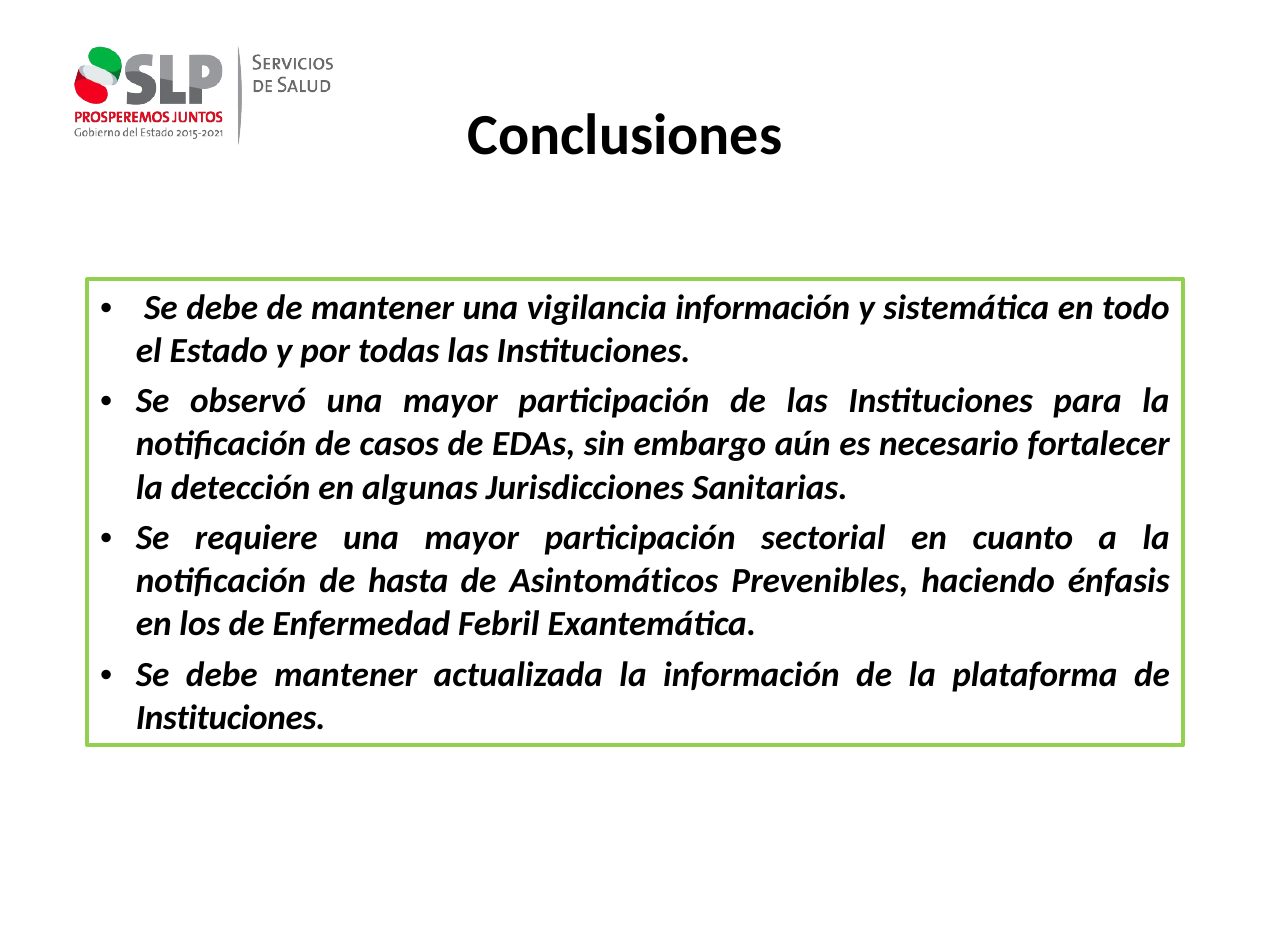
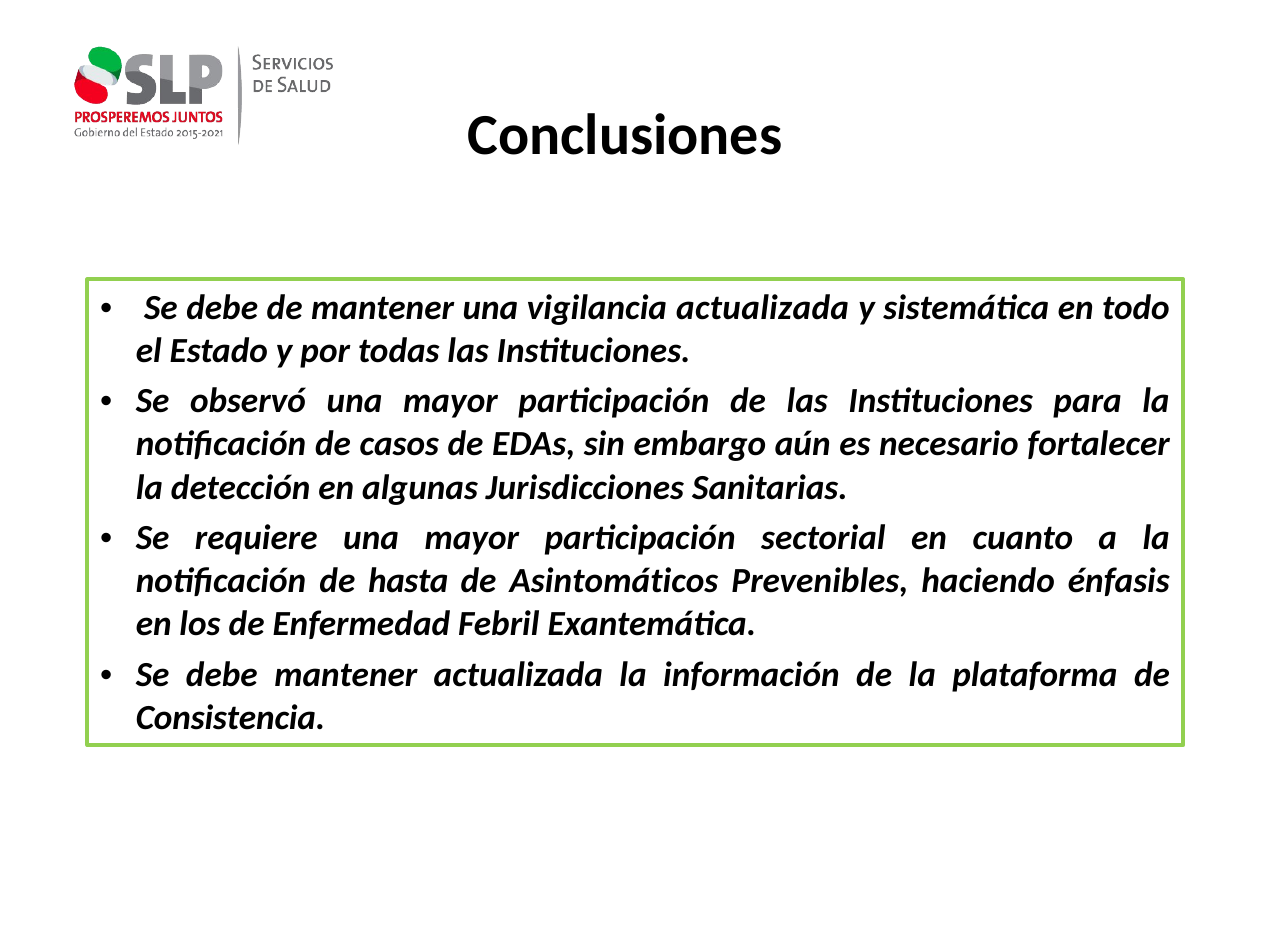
vigilancia información: información -> actualizada (763, 308)
Instituciones: Instituciones -> Consistencia (231, 718)
